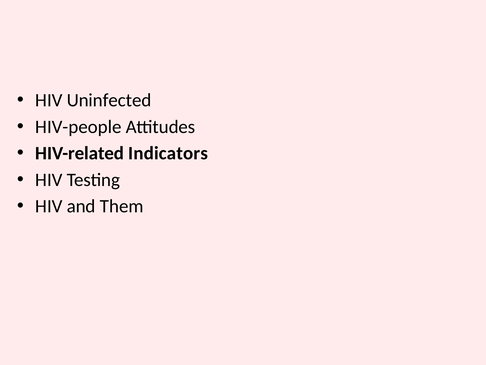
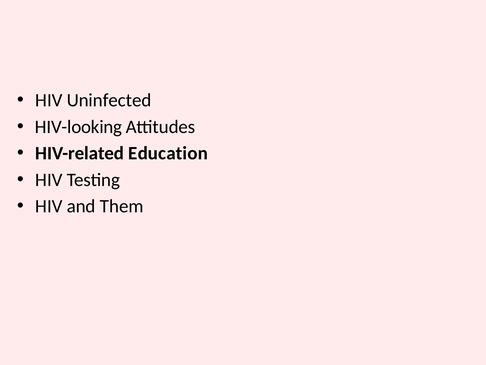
HIV-people: HIV-people -> HIV-looking (79, 127)
Indicators: Indicators -> Education (168, 153)
